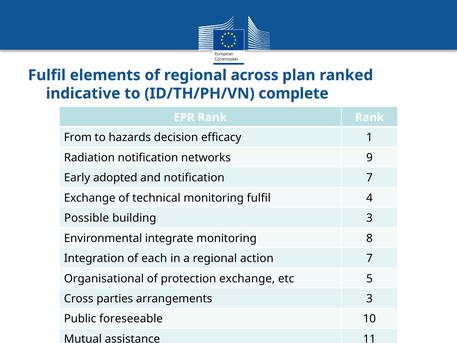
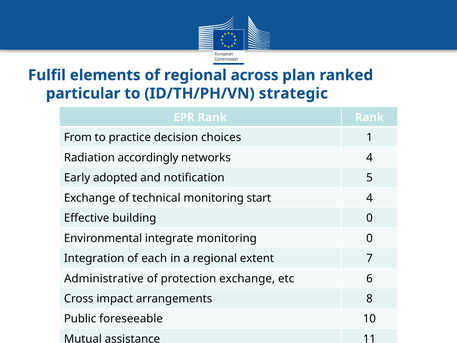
indicative: indicative -> particular (83, 93)
complete: complete -> strategic (293, 93)
hazards: hazards -> practice (130, 137)
efficacy: efficacy -> choices (221, 137)
Radiation notification: notification -> accordingly (148, 158)
networks 9: 9 -> 4 (369, 158)
notification 7: 7 -> 5 (369, 178)
monitoring fulfil: fulfil -> start (259, 198)
Possible: Possible -> Effective (87, 218)
building 3: 3 -> 0 (369, 218)
monitoring 8: 8 -> 0 (369, 238)
action: action -> extent (257, 258)
Organisational: Organisational -> Administrative (104, 278)
5: 5 -> 6 (369, 278)
parties: parties -> impact (115, 298)
arrangements 3: 3 -> 8 (369, 298)
